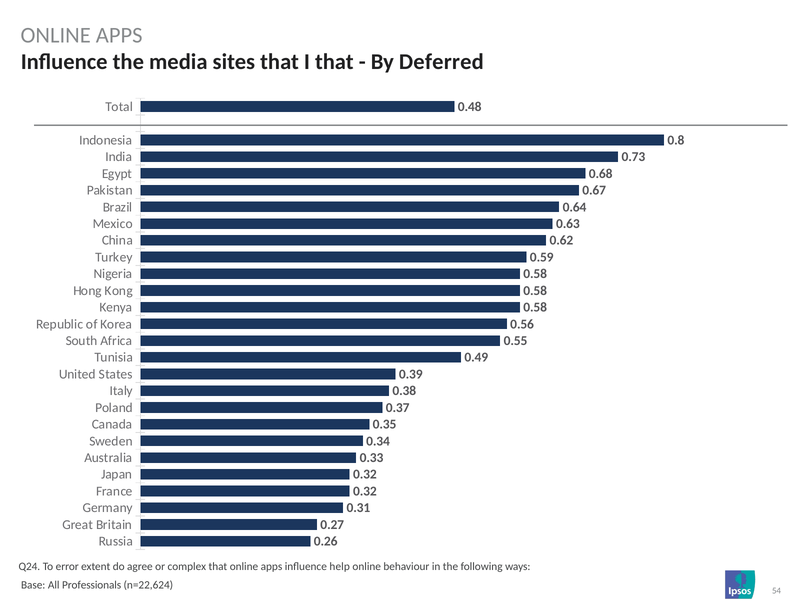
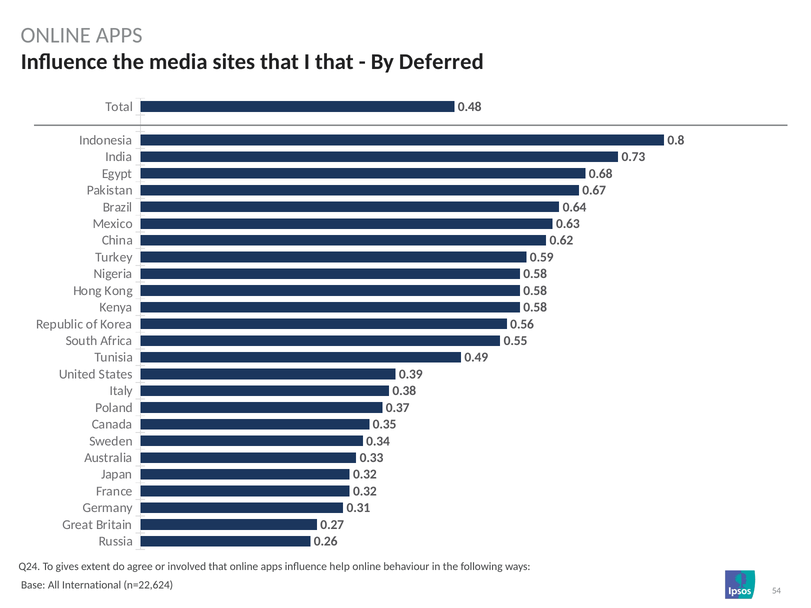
error: error -> gives (67, 567)
complex: complex -> involved (187, 567)
Professionals: Professionals -> International (92, 585)
